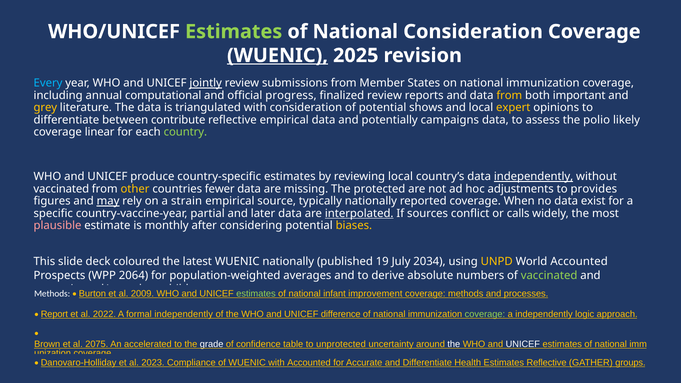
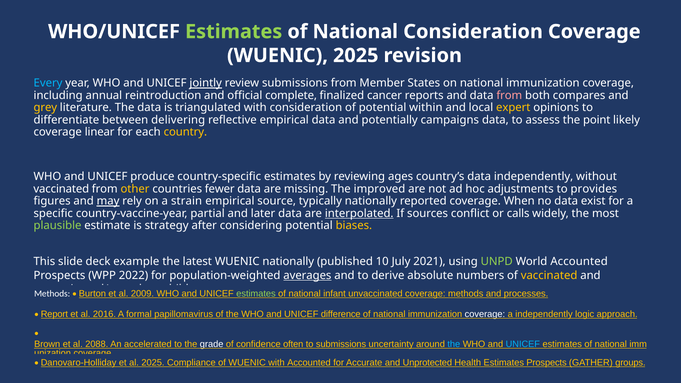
WUENIC underline: present -> none (277, 55)
computational: computational -> reintroduction (163, 95)
progress: progress -> complete (291, 95)
finalized review: review -> cancer (385, 95)
from colour: yellow -> pink (509, 95)
important: important -> compares (579, 95)
shows: shows -> within (426, 108)
contribute: contribute -> delivering (178, 120)
polio: polio -> point (597, 120)
country colour: light green -> yellow (185, 132)
reviewing local: local -> ages (401, 177)
independently underline: present -> none (534, 177)
protected: protected -> improved (379, 189)
plausible colour: pink -> light green (58, 226)
monthly: monthly -> strategy (167, 226)
coloured: coloured -> example (136, 262)
19: 19 -> 10 (382, 262)
2034: 2034 -> 2021 (429, 262)
UNPD colour: yellow -> light green (497, 262)
2064: 2064 -> 2022 (133, 275)
averages underline: none -> present (307, 275)
vaccinated colour: light green -> yellow (549, 275)
improvement: improvement -> unvaccinated (375, 294)
2022: 2022 -> 2016 (104, 314)
formal independently: independently -> papillomavirus (184, 314)
coverage colour: light green -> white (485, 314)
2075: 2075 -> 2088 (97, 344)
table: table -> often (293, 344)
to unprotected: unprotected -> submissions (341, 344)
the colour: white -> light blue (454, 344)
UNICEF colour: white -> light blue (523, 344)
al 2023: 2023 -> 2025 (153, 363)
and Differentiate: Differentiate -> Unprotected (427, 363)
Estimates Reflective: Reflective -> Prospects (547, 363)
